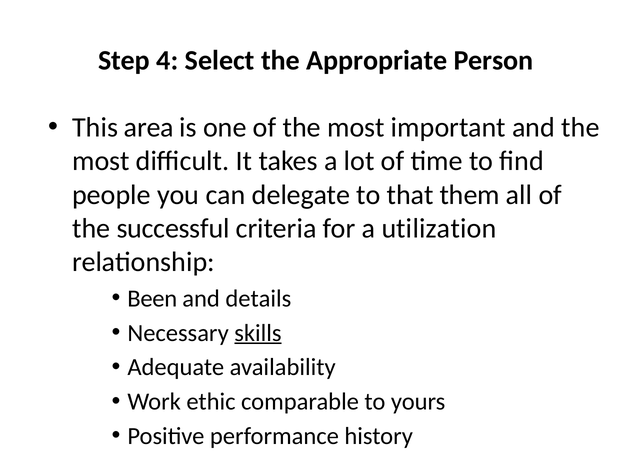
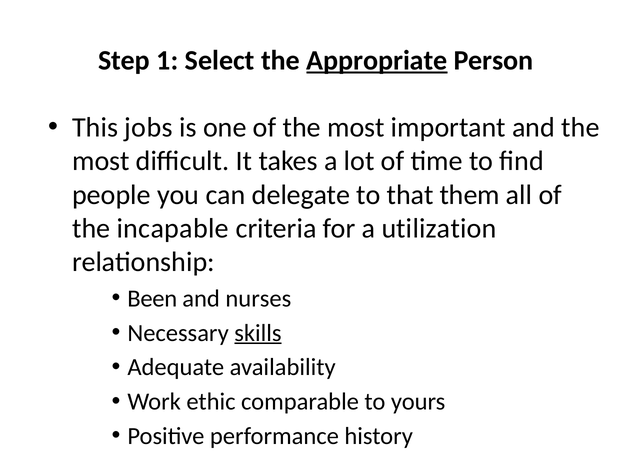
4: 4 -> 1 (167, 60)
Appropriate underline: none -> present (377, 60)
area: area -> jobs (149, 127)
successful: successful -> incapable (173, 228)
details: details -> nurses (258, 298)
